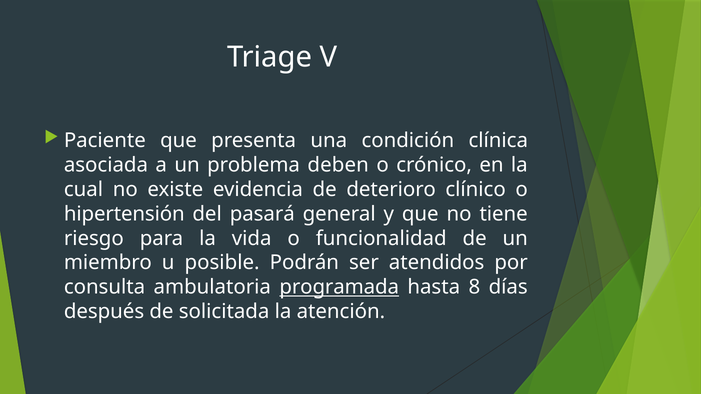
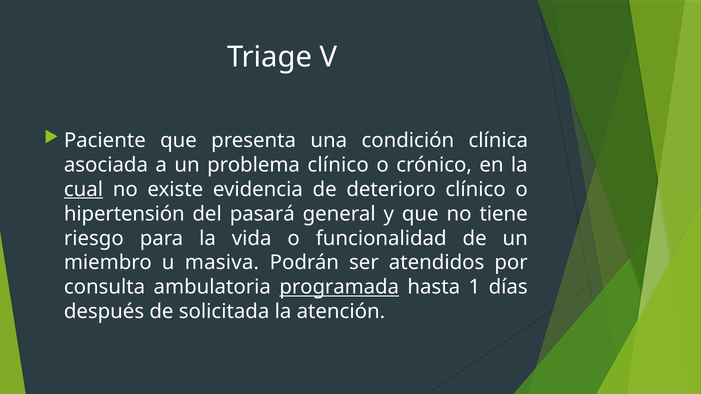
problema deben: deben -> clínico (338, 165)
cual underline: none -> present (83, 189)
posible: posible -> masiva (222, 263)
8: 8 -> 1 (474, 287)
